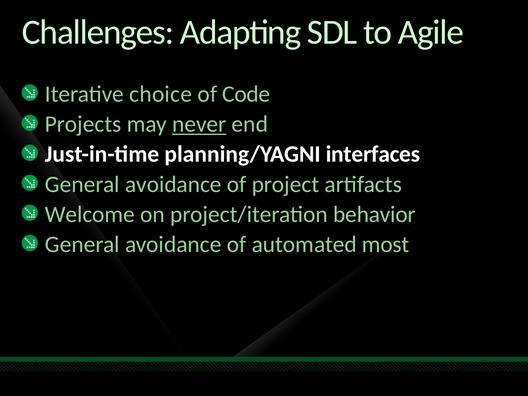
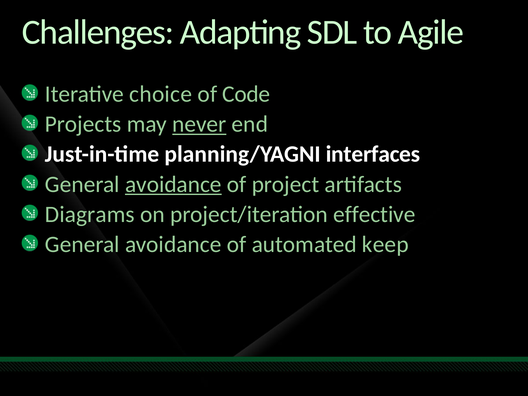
avoidance underline: none -> present (173, 184)
Welcome: Welcome -> Diagrams (90, 214)
behavior: behavior -> effective (374, 214)
most: most -> keep (385, 244)
